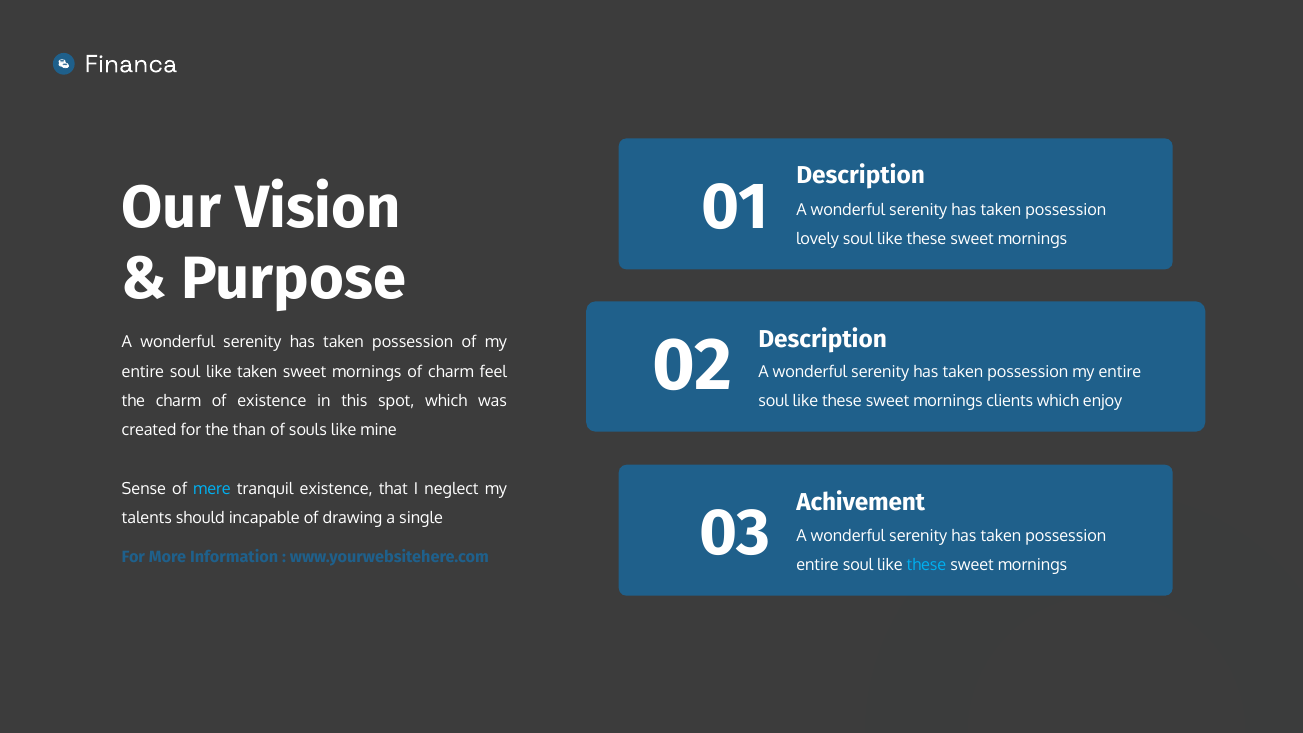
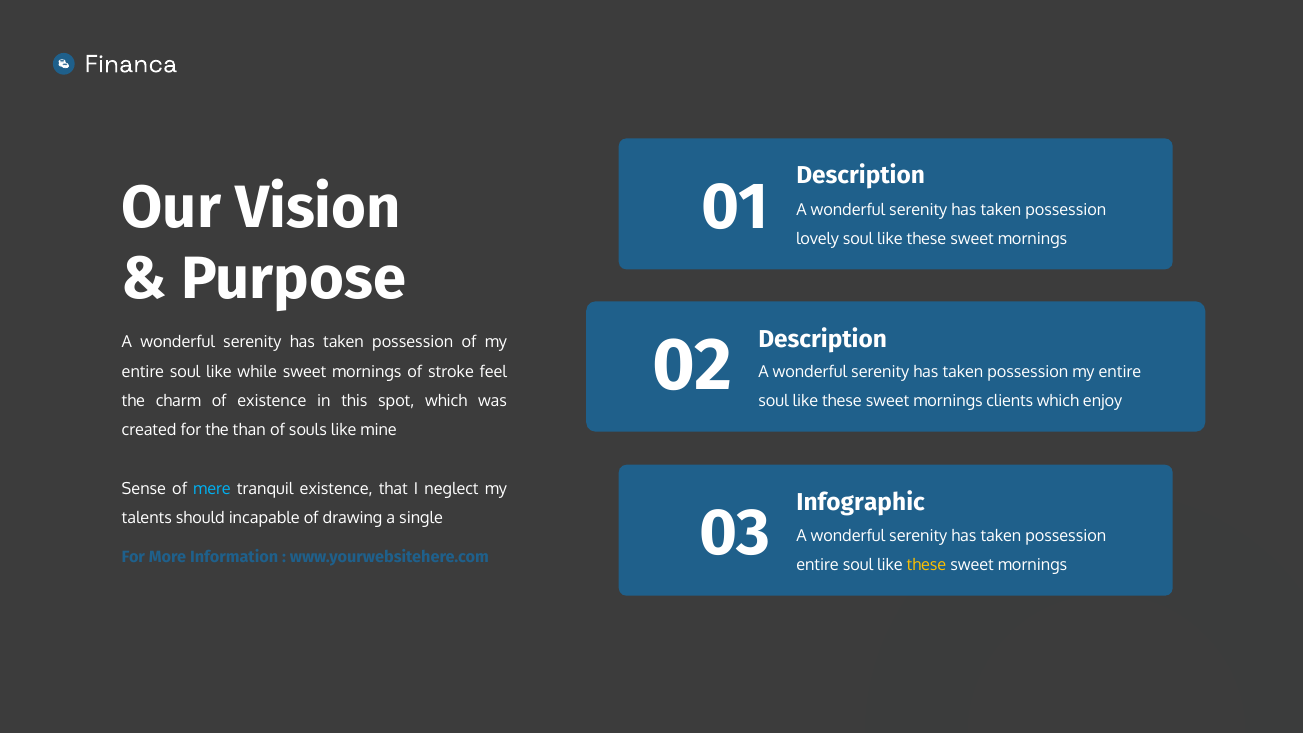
like taken: taken -> while (257, 372)
of charm: charm -> stroke (451, 372)
Achivement: Achivement -> Infographic (861, 502)
these colour: light blue -> yellow (926, 565)
